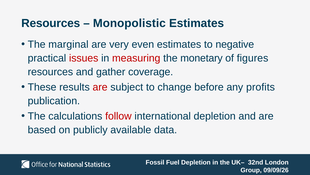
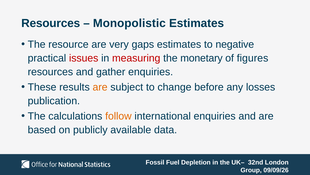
marginal: marginal -> resource (68, 44)
even: even -> gaps (143, 44)
gather coverage: coverage -> enquiries (151, 72)
are colour: red -> orange (100, 87)
profits: profits -> losses (261, 87)
follow colour: red -> orange (118, 116)
international depletion: depletion -> enquiries (215, 116)
